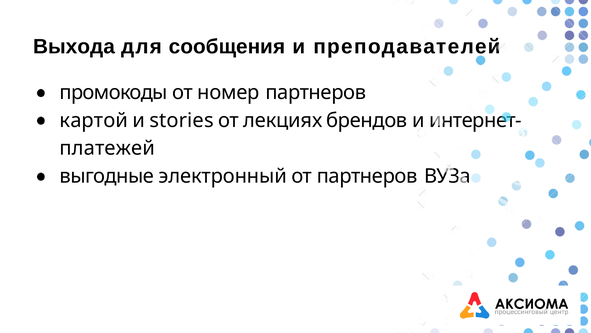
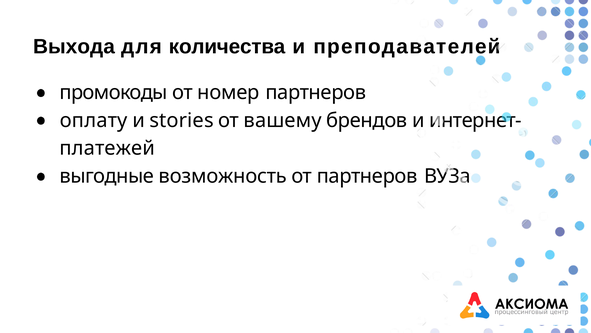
сообщения: сообщения -> количества (227, 46)
картой: картой -> оплату (94, 120)
лекциях: лекциях -> вашему (283, 120)
электронный: электронный -> возможность (223, 176)
